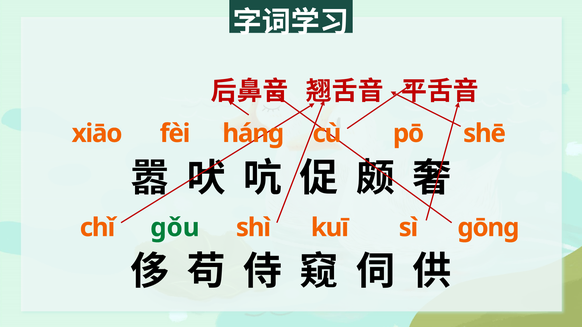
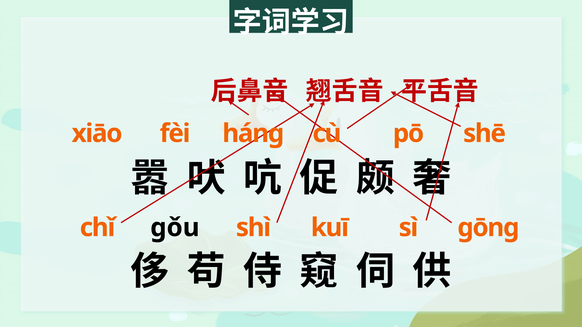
ɡǒu colour: green -> black (175, 228)
